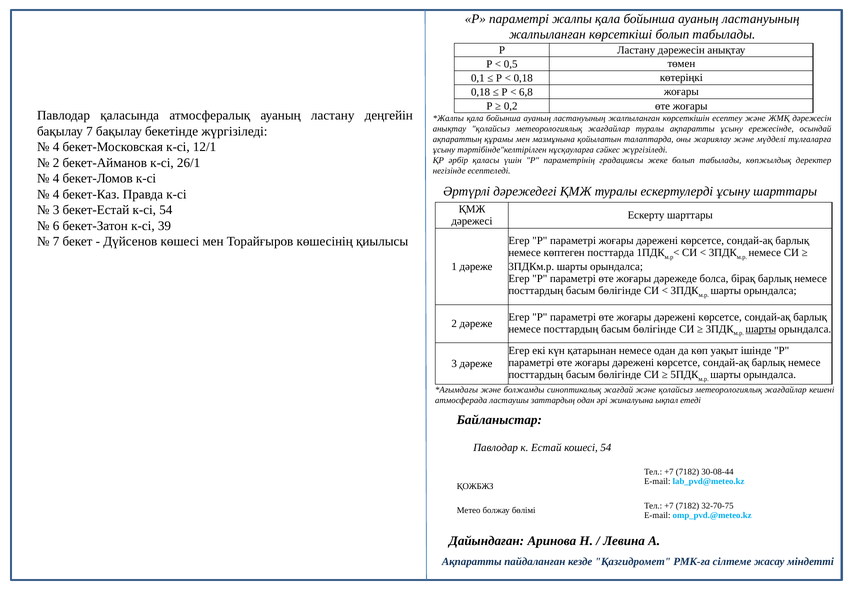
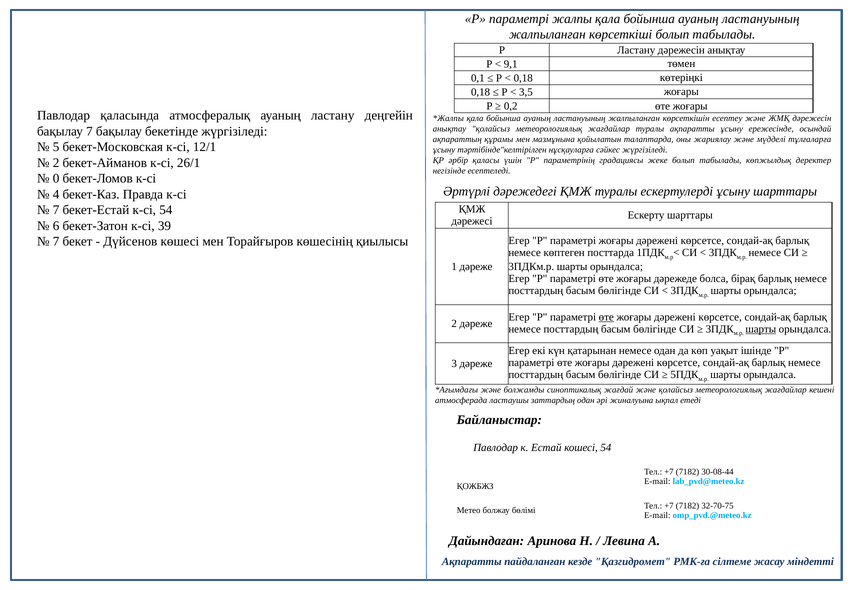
0,5: 0,5 -> 9,1 (511, 64)
6,8: 6,8 -> 3,5 (526, 92)
4: 4 -> 5 (56, 147)
4: 4 -> 0 (56, 179)
3: 3 -> 7 (56, 210)
өте underline: none -> present (606, 317)
